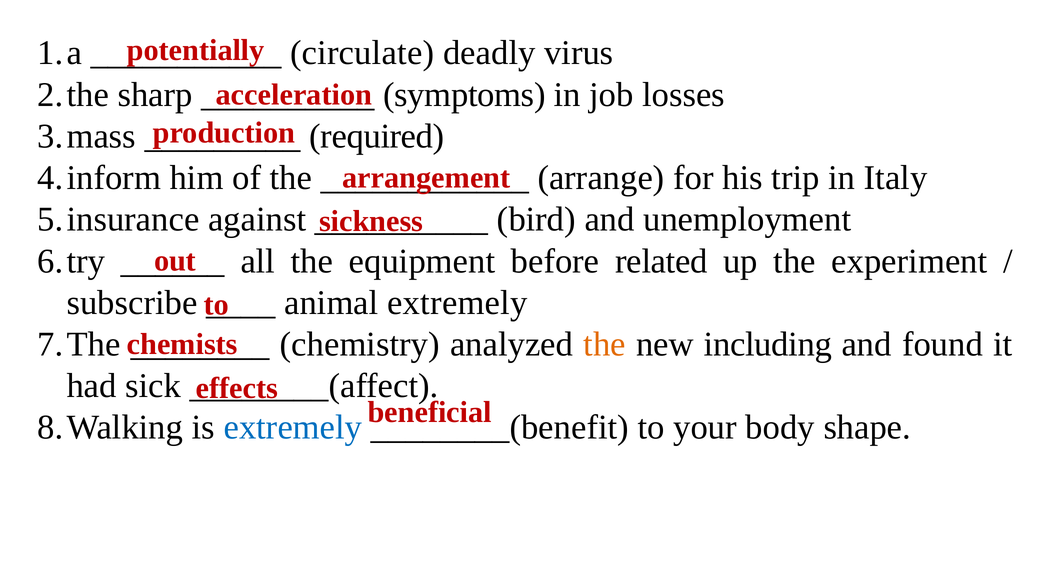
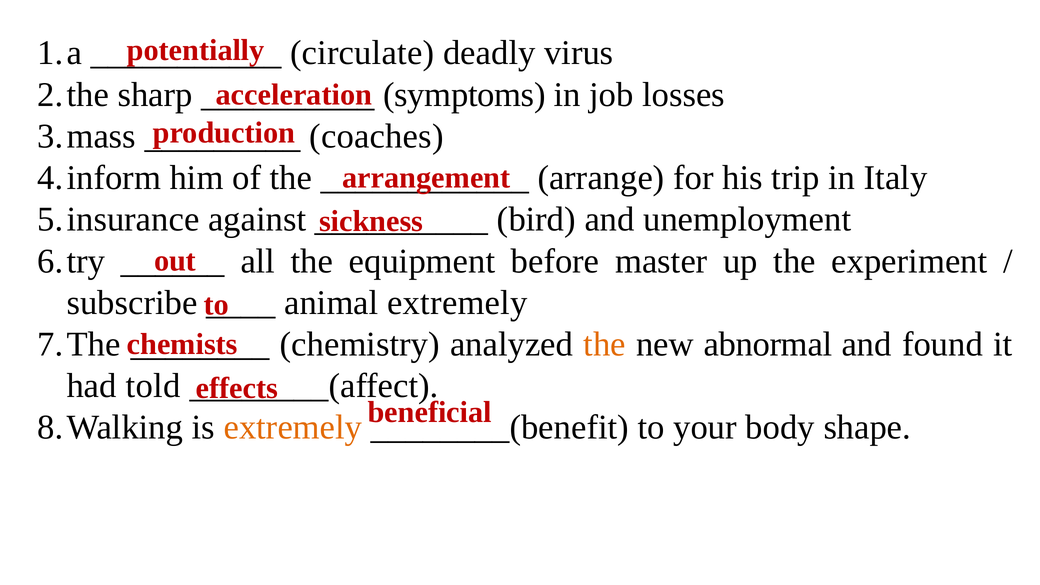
required: required -> coaches (377, 136)
related: related -> master (661, 261)
including: including -> abnormal (768, 344)
sick: sick -> told (153, 386)
extremely colour: blue -> orange (293, 428)
